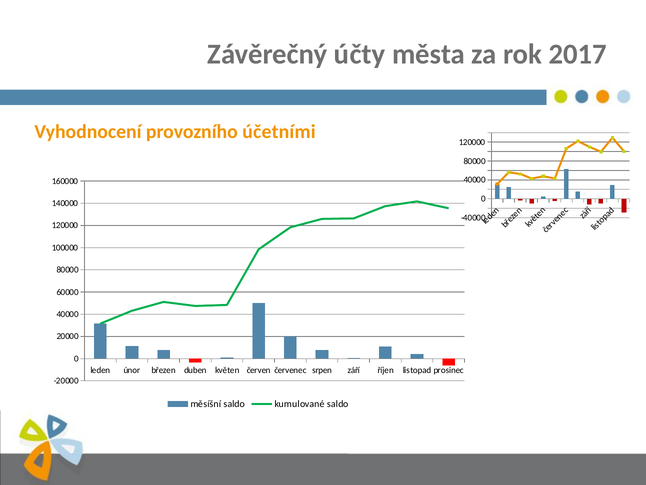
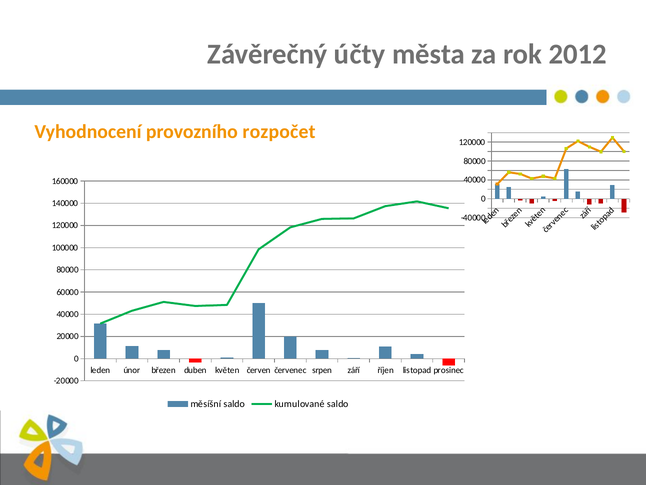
2017: 2017 -> 2012 (578, 54)
účetními: účetními -> rozpočet (279, 132)
